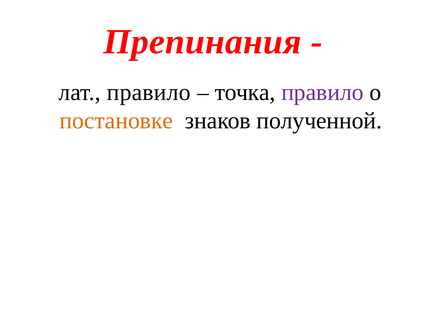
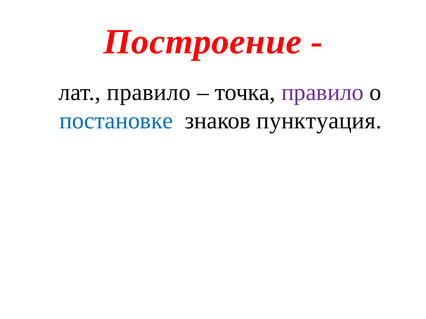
Препинания: Препинания -> Построение (202, 42)
постановке colour: orange -> blue (116, 121)
полученной: полученной -> пунктуация (319, 121)
